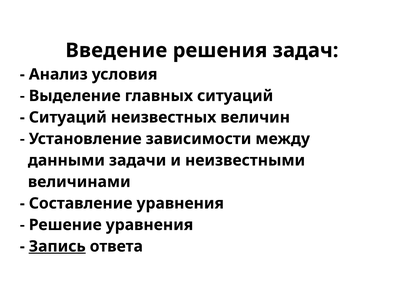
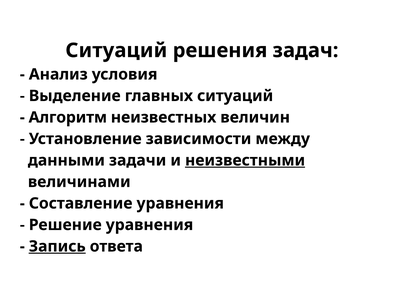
Введение: Введение -> Ситуаций (116, 50)
Ситуаций: Ситуаций -> Алгоритм (68, 117)
неизвестными underline: none -> present (245, 160)
